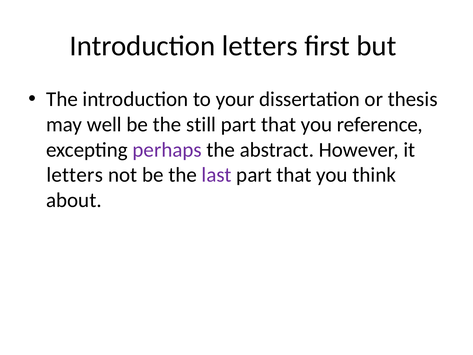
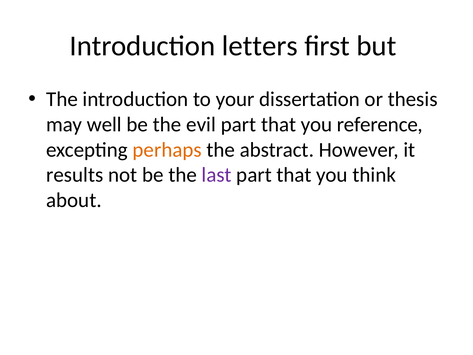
still: still -> evil (201, 124)
perhaps colour: purple -> orange (167, 150)
letters: letters -> results (75, 175)
